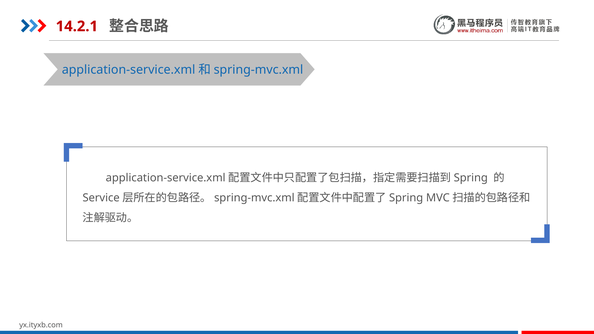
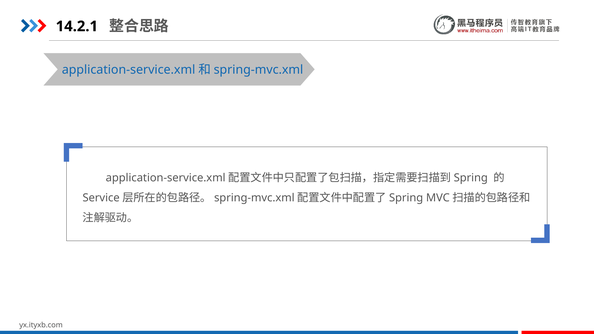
14.2.1 colour: red -> black (77, 26)
